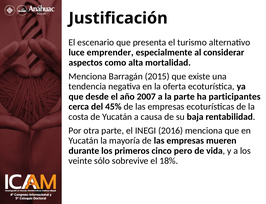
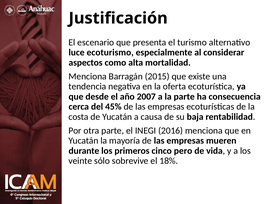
emprender: emprender -> ecoturismo (110, 53)
participantes: participantes -> consecuencia (235, 97)
